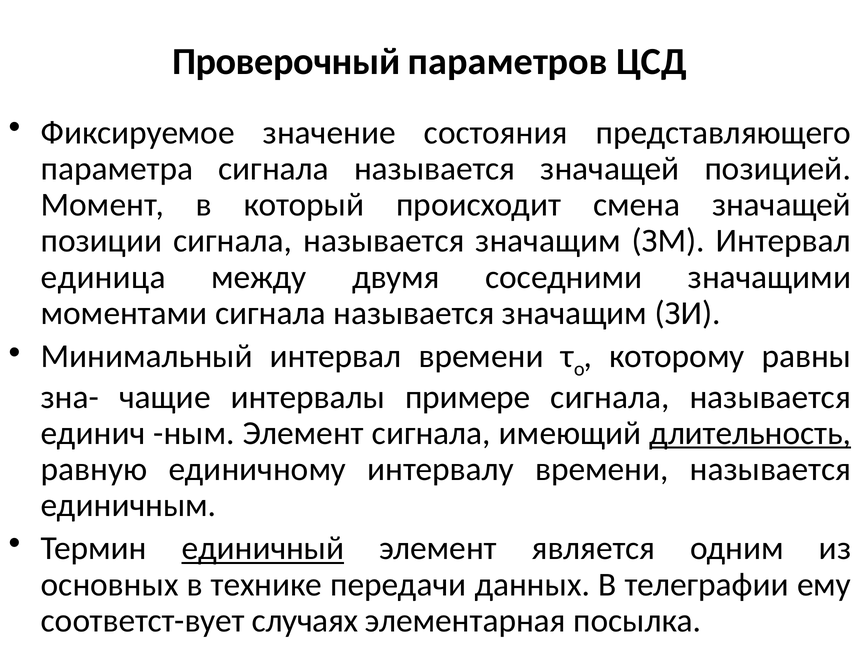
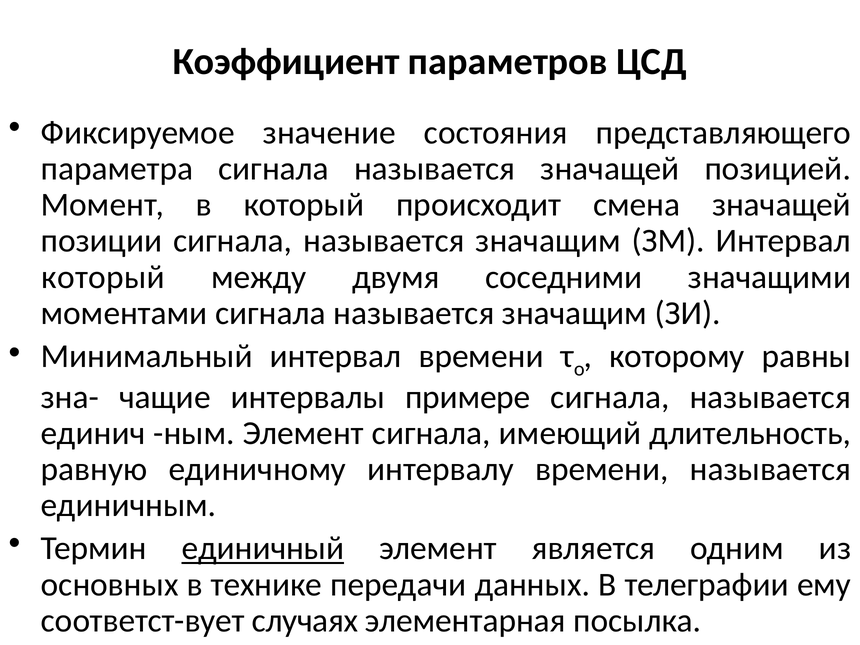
Проверочный: Проверочный -> Коэффициент (286, 62)
единица: единица -> который (103, 277)
длительность underline: present -> none (750, 433)
